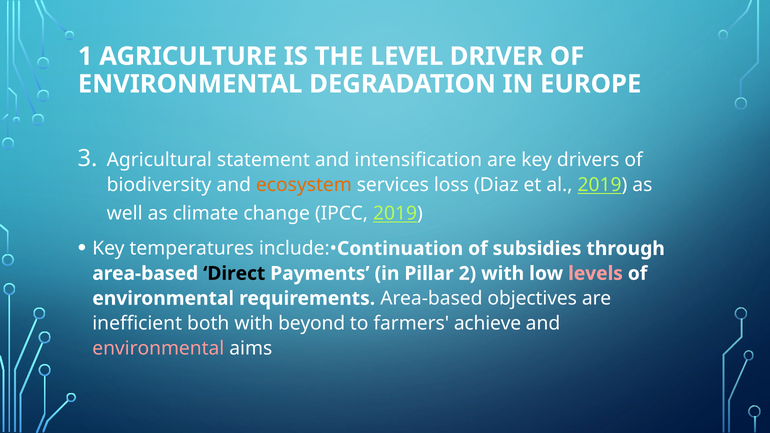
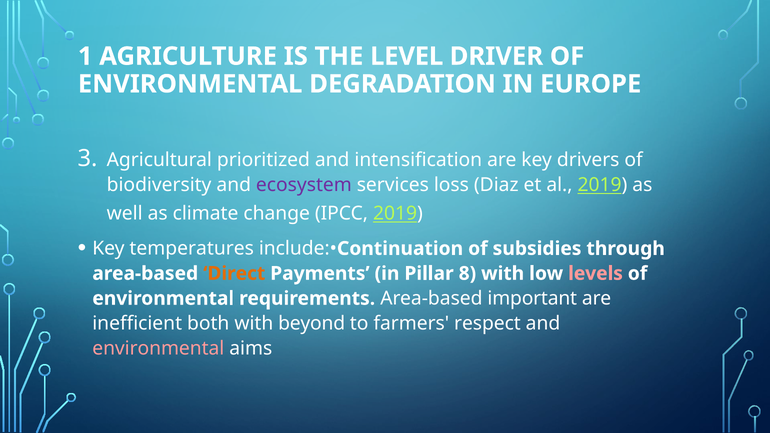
statement: statement -> prioritized (263, 160)
ecosystem colour: orange -> purple (304, 185)
Direct colour: black -> orange (234, 274)
2: 2 -> 8 (467, 274)
objectives: objectives -> important (532, 298)
achieve: achieve -> respect (487, 323)
